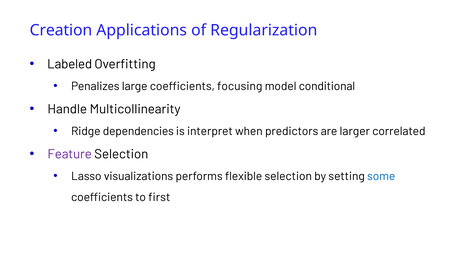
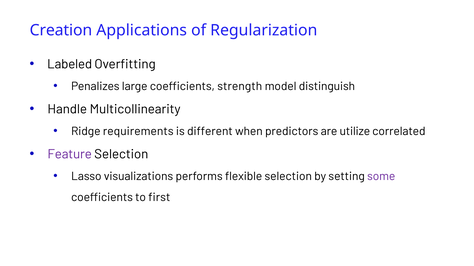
focusing: focusing -> strength (240, 87)
conditional: conditional -> distinguish (327, 87)
dependencies: dependencies -> requirements (138, 132)
interpret: interpret -> different (210, 132)
larger: larger -> utilize (355, 132)
some colour: blue -> purple (381, 177)
